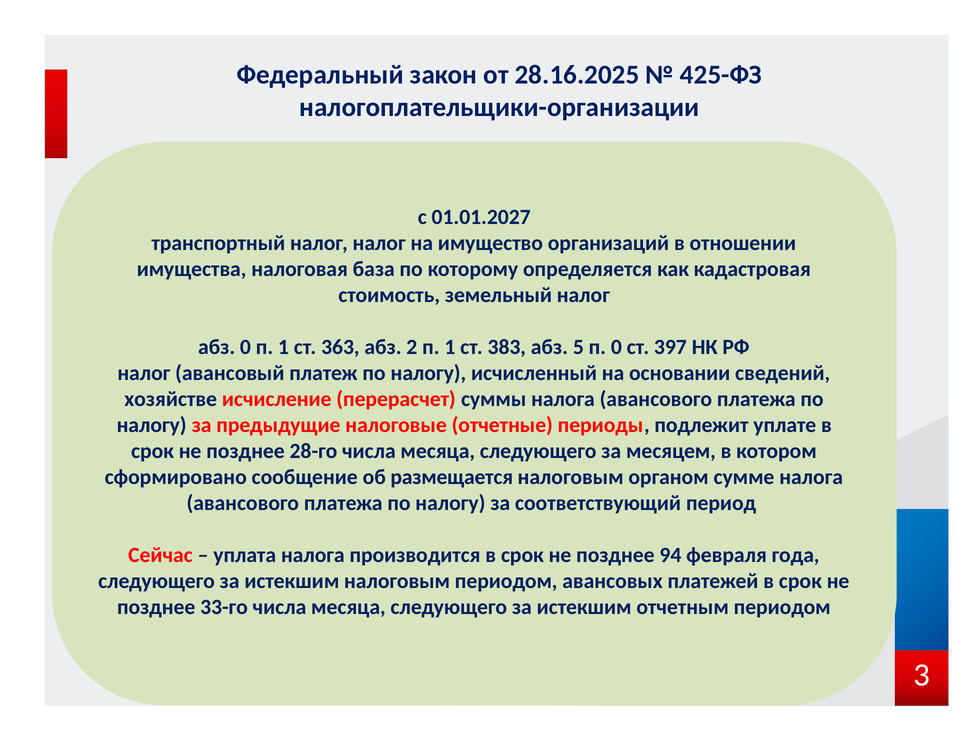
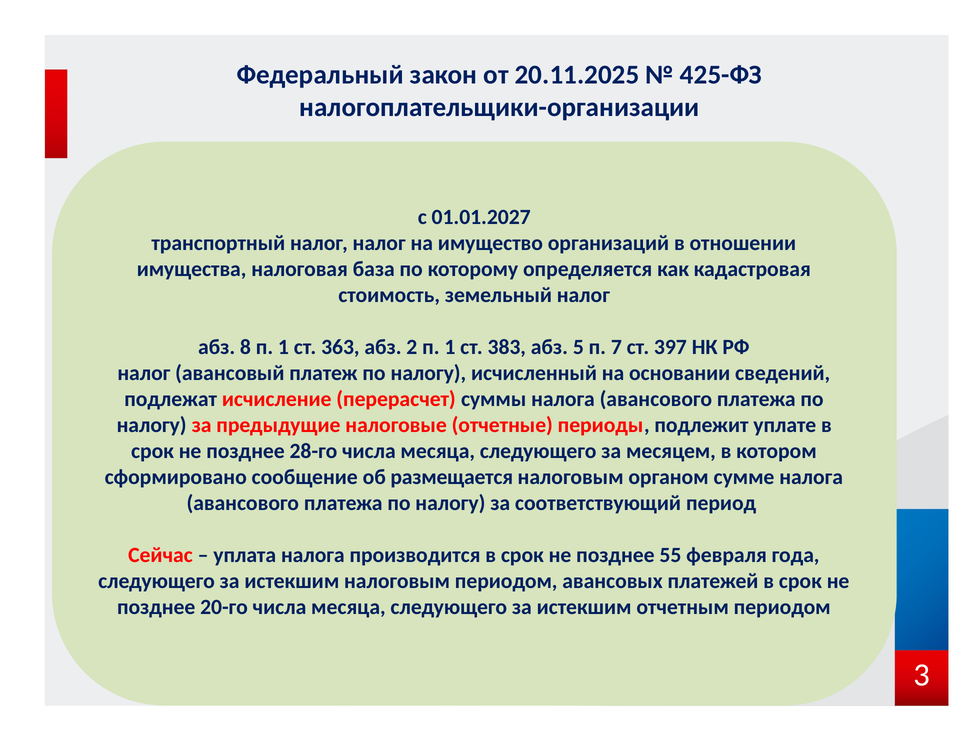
28.16.2025: 28.16.2025 -> 20.11.2025 (577, 75)
абз 0: 0 -> 8 (245, 347)
п 0: 0 -> 7 (616, 347)
хозяйстве: хозяйстве -> подлежат (171, 399)
94: 94 -> 55 (670, 555)
33-го: 33-го -> 20-го (224, 607)
